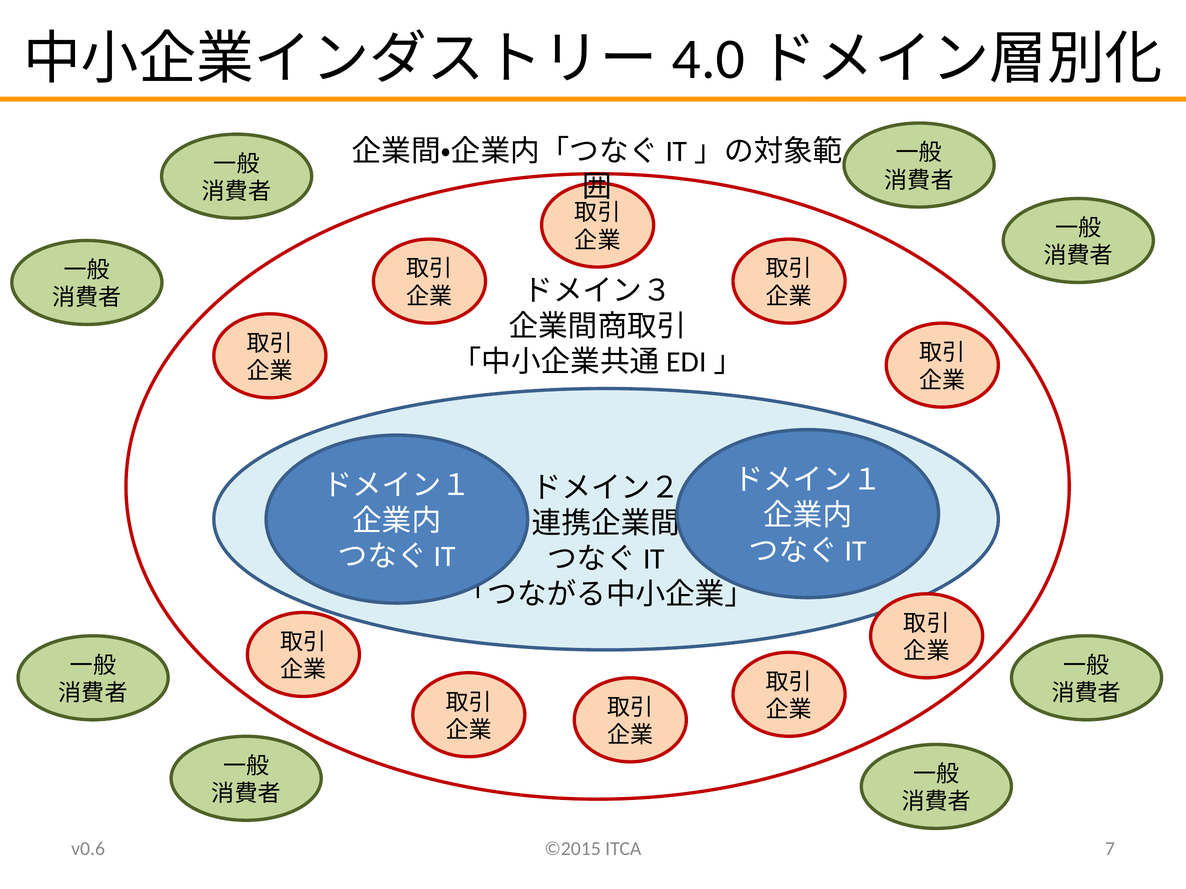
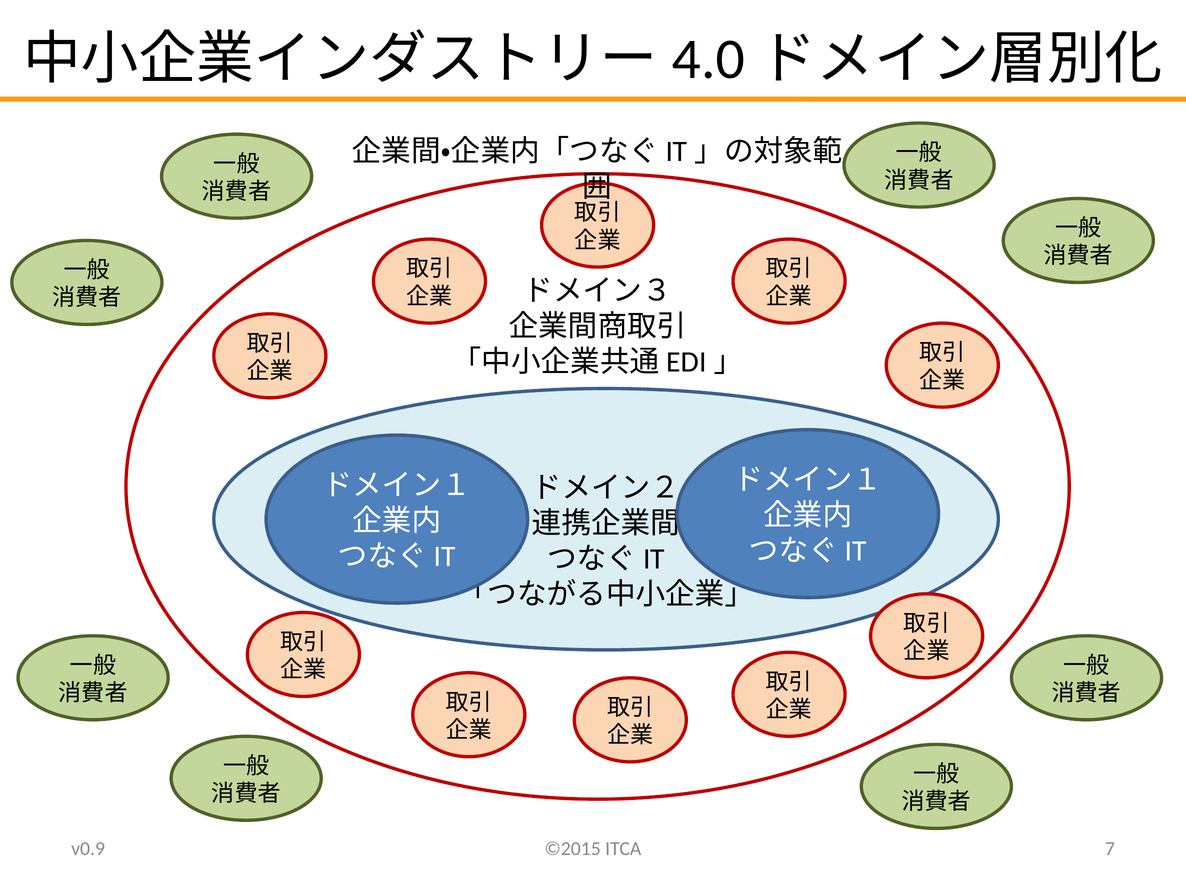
v0.6: v0.6 -> v0.9 (88, 849)
